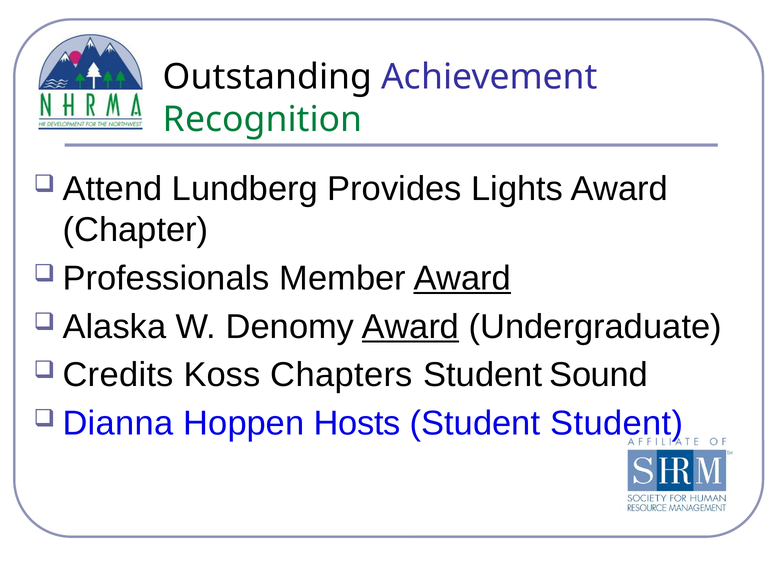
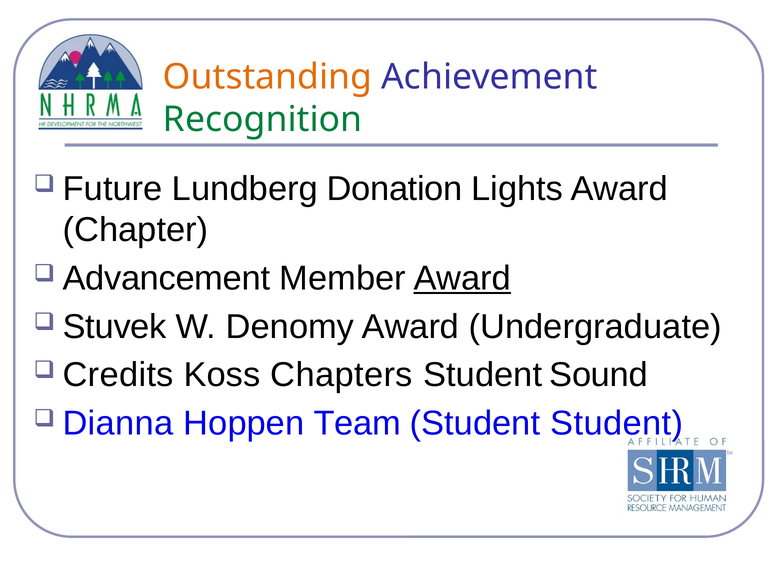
Outstanding colour: black -> orange (268, 77)
Attend: Attend -> Future (113, 189)
Provides: Provides -> Donation (395, 189)
Professionals: Professionals -> Advancement (166, 278)
Alaska: Alaska -> Stuvek (115, 327)
Award underline: present -> none (410, 327)
Hosts: Hosts -> Team (357, 423)
